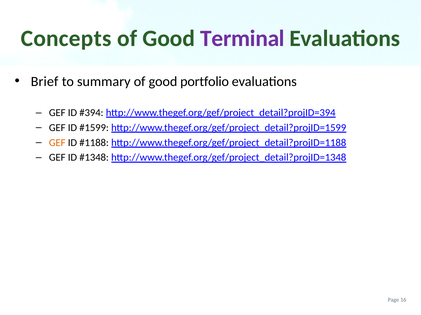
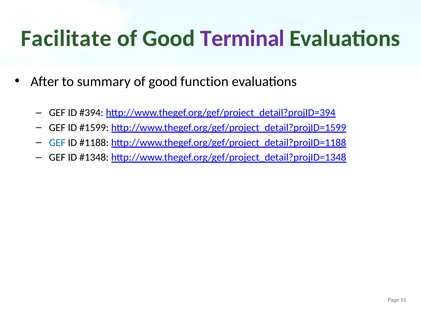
Concepts: Concepts -> Facilitate (66, 38)
Brief: Brief -> After (45, 82)
portfolio: portfolio -> function (204, 82)
GEF colour: orange -> blue (57, 143)
